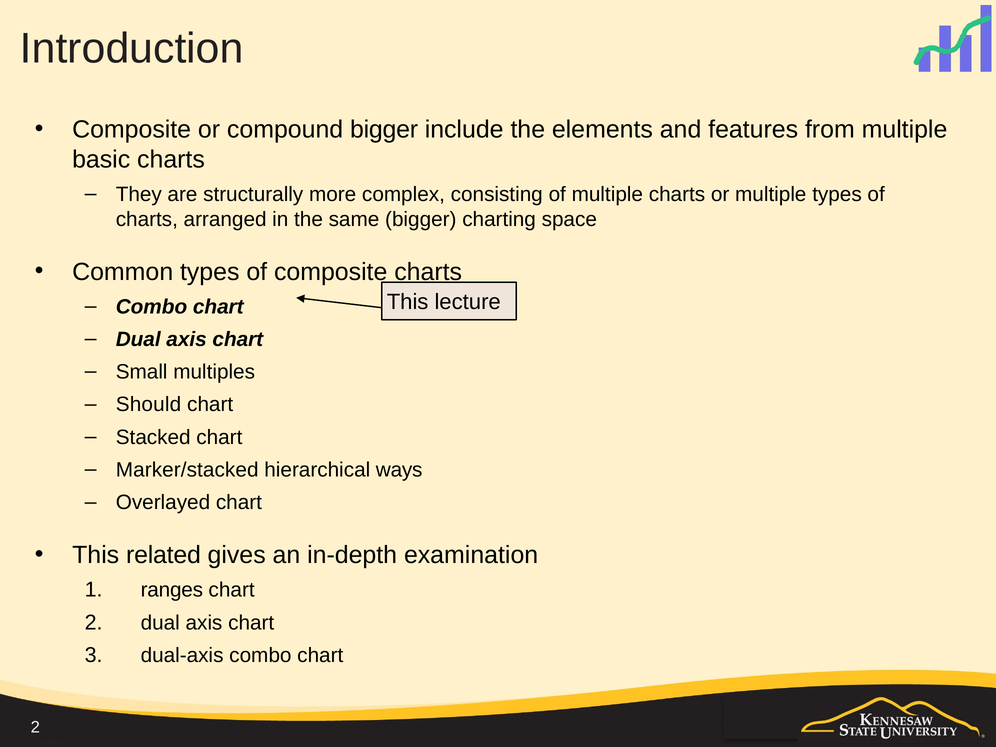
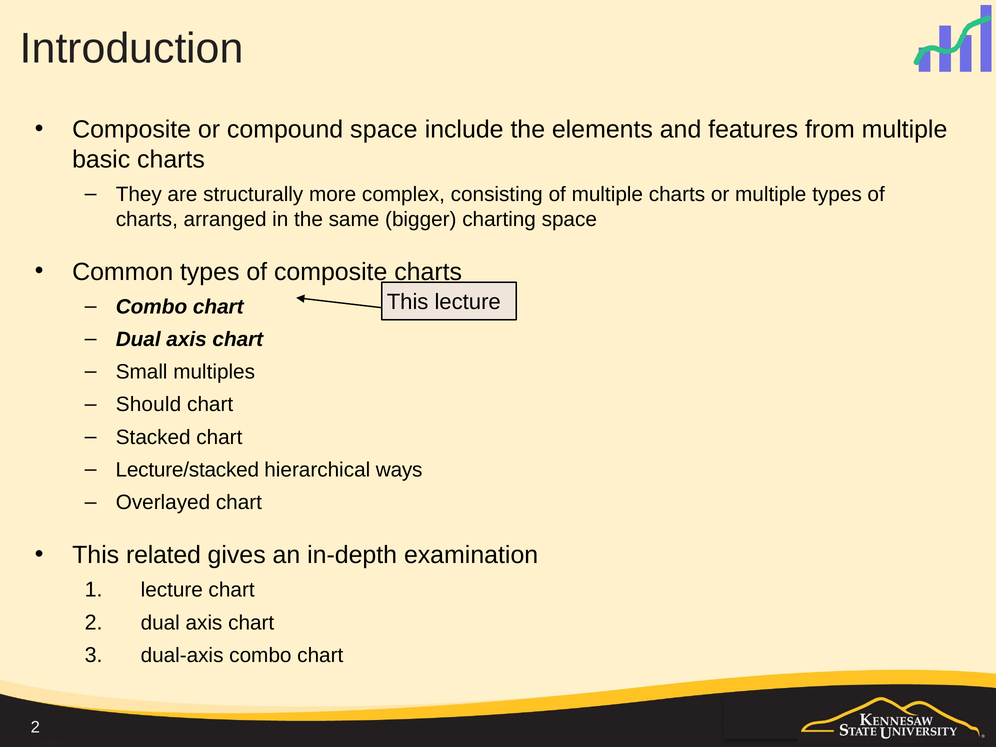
compound bigger: bigger -> space (384, 130)
Marker/stacked: Marker/stacked -> Lecture/stacked (187, 470)
ranges: ranges -> lecture (172, 590)
